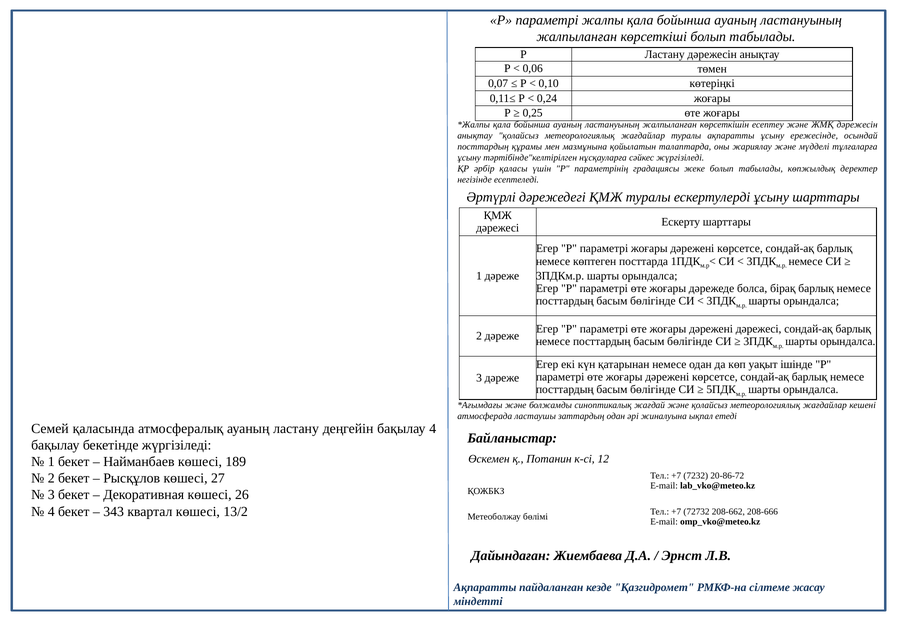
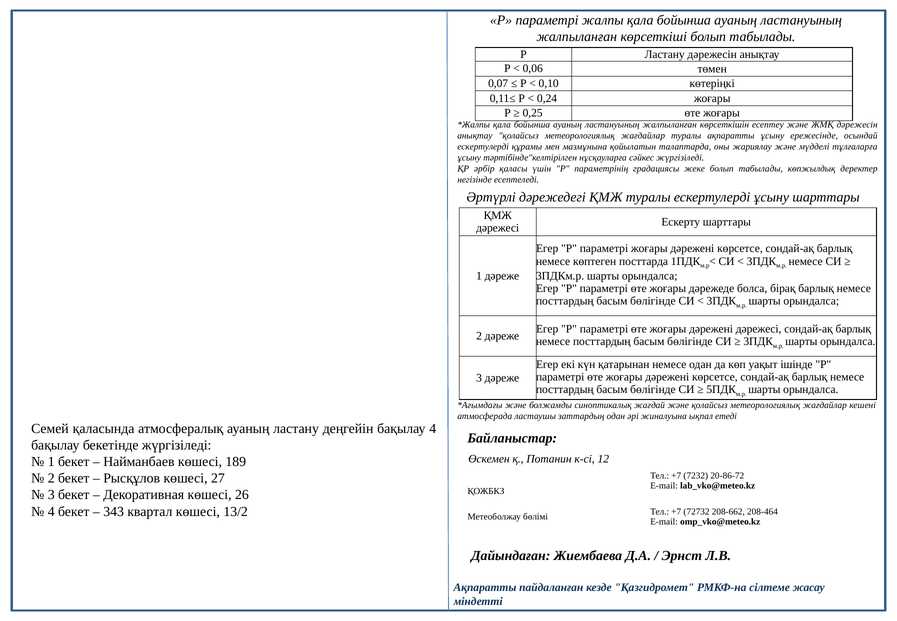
посттардың: посттардың -> ескертулерді (483, 147)
208-666: 208-666 -> 208-464 (762, 512)
